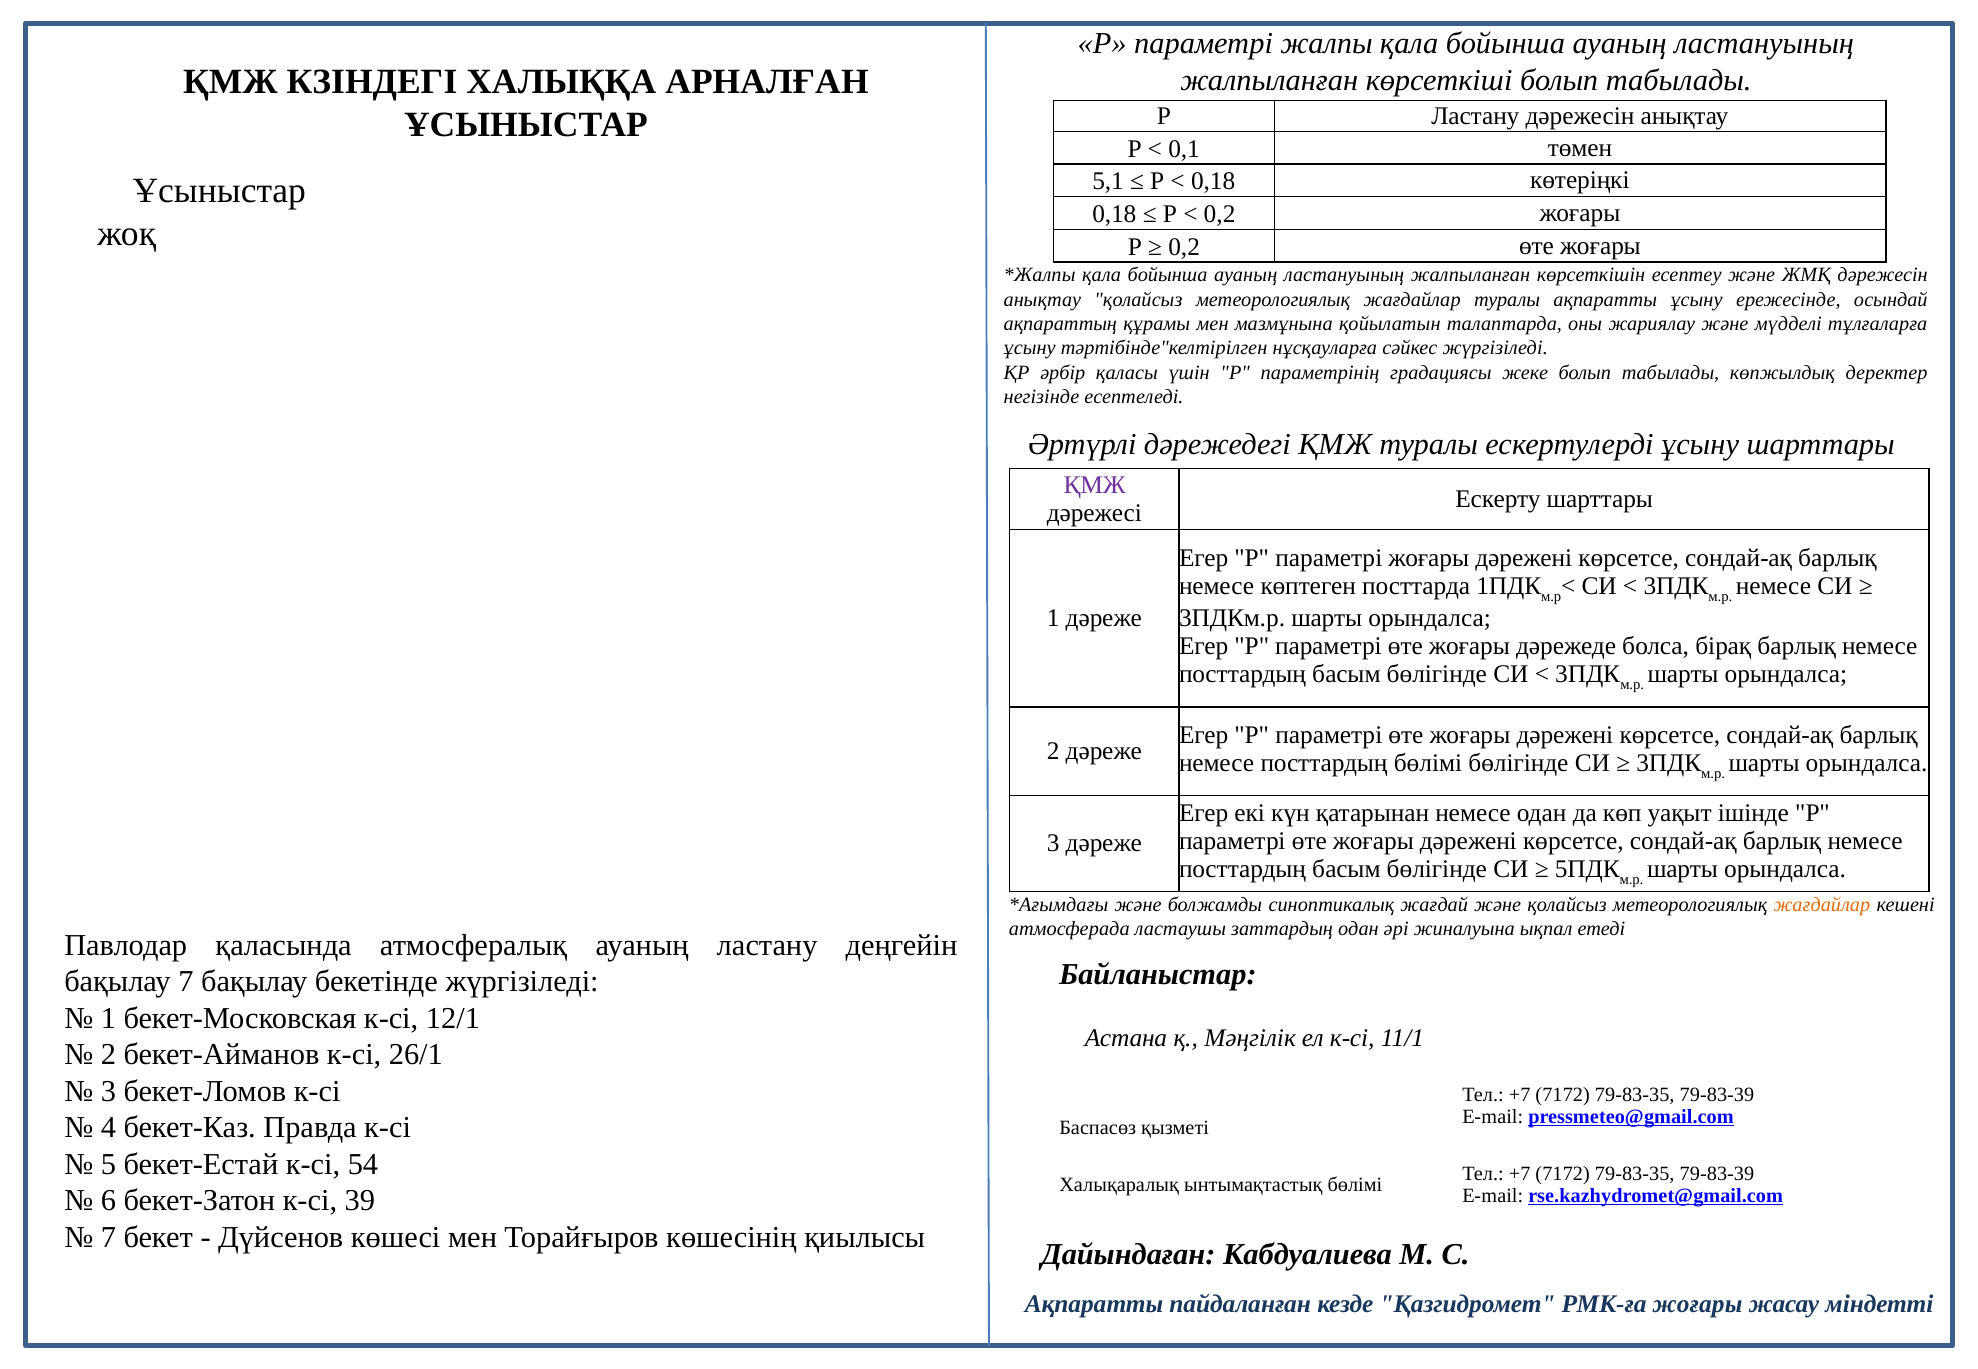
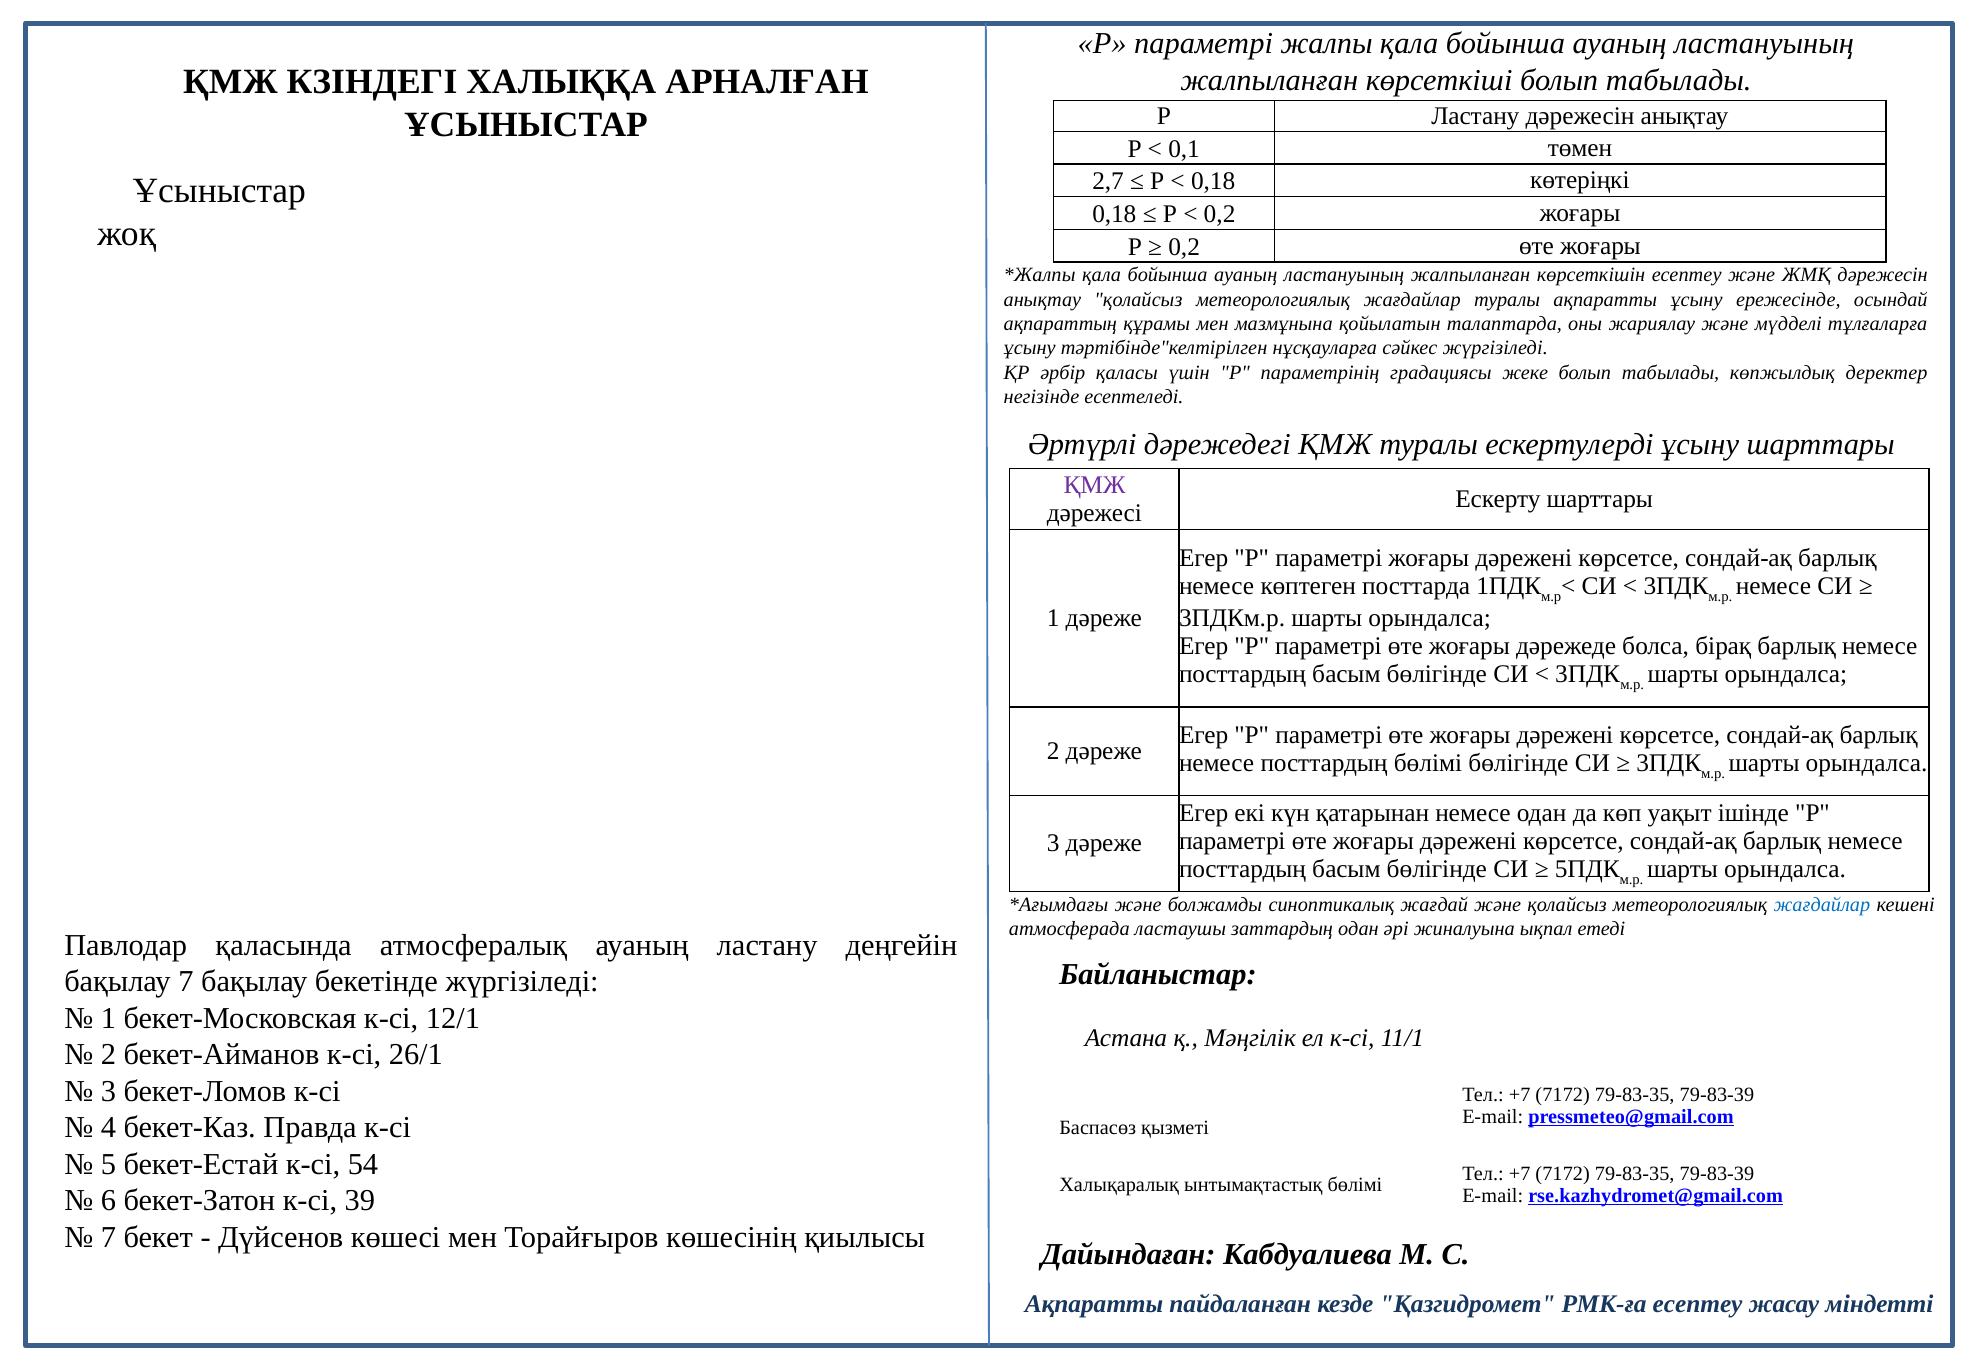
5,1: 5,1 -> 2,7 (1108, 182)
жағдайлар colour: orange -> blue (1822, 905)
РМК-ға жоғары: жоғары -> есептеу (1698, 1304)
